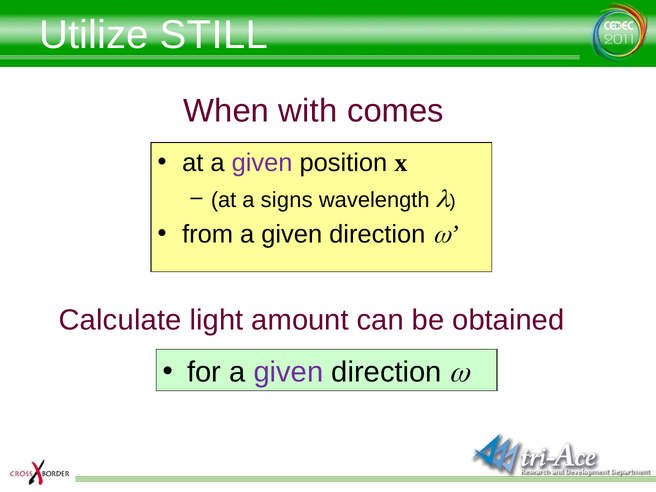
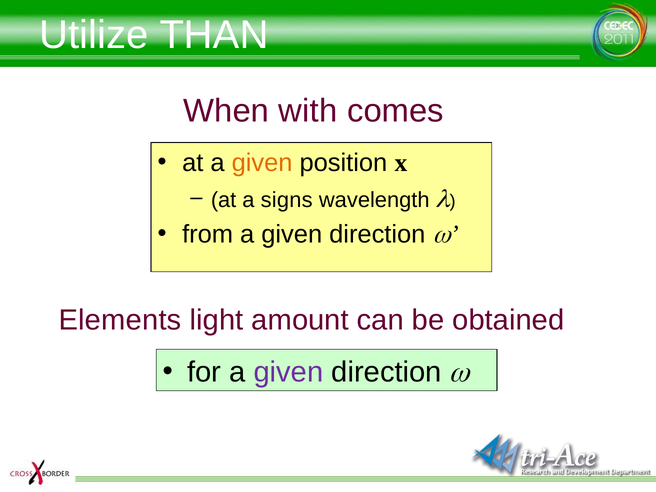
STILL: STILL -> THAN (214, 35)
given colour: purple -> orange (262, 163)
Calculate: Calculate -> Elements (120, 320)
